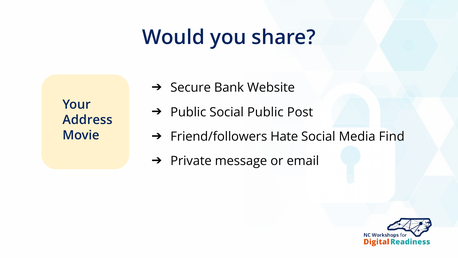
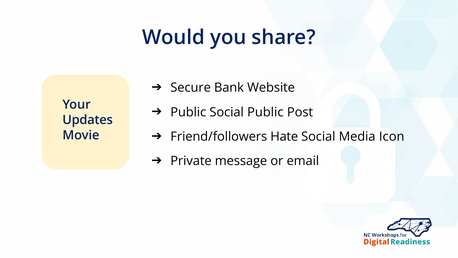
Address: Address -> Updates (88, 120)
Find: Find -> Icon (392, 136)
